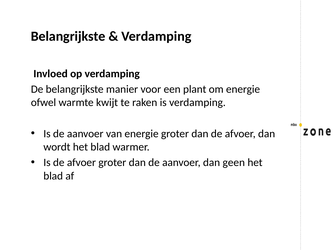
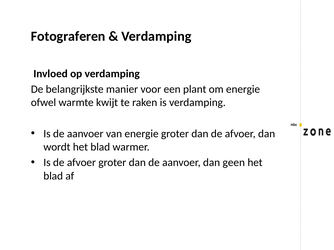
Belangrijkste: Belangrijkste -> Fotograferen (68, 36)
